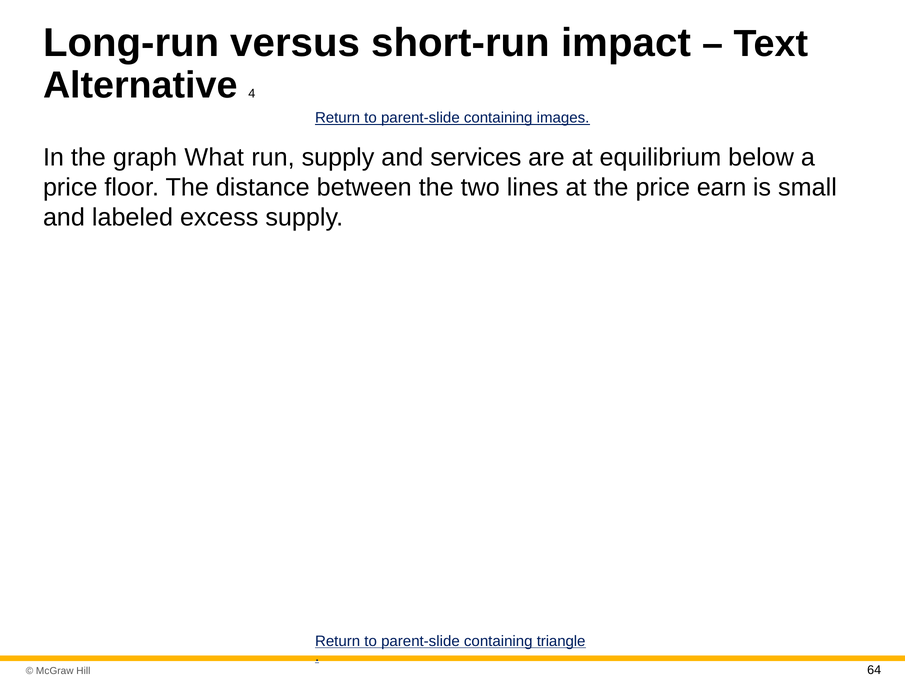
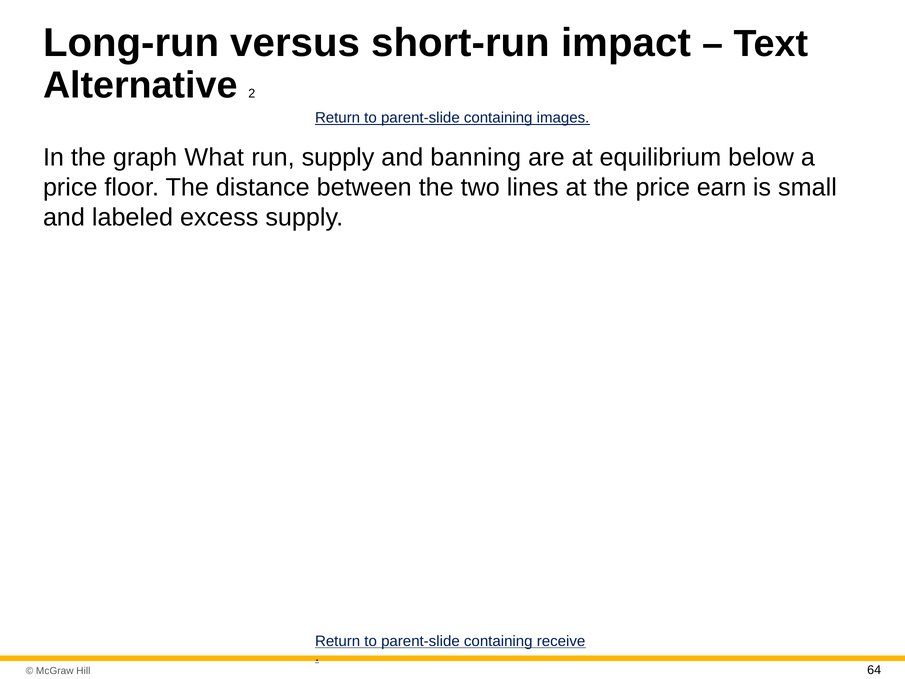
4: 4 -> 2 (252, 94)
services: services -> banning (476, 157)
triangle: triangle -> receive (561, 641)
